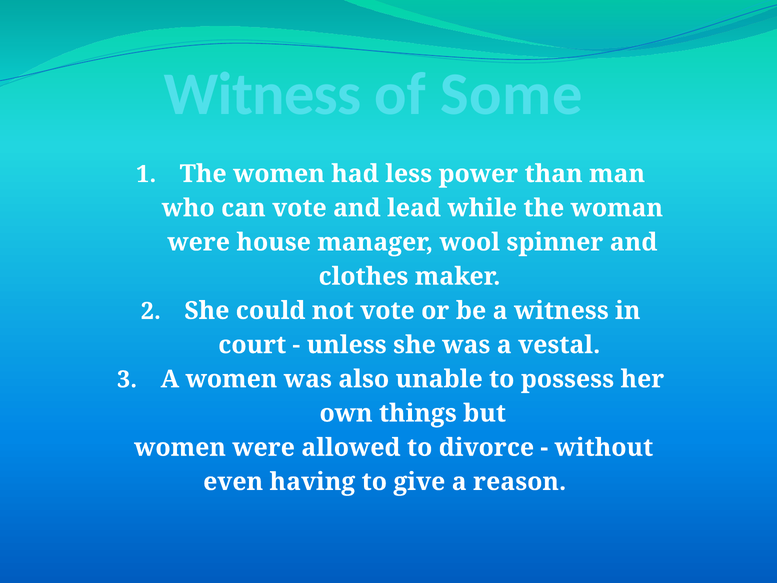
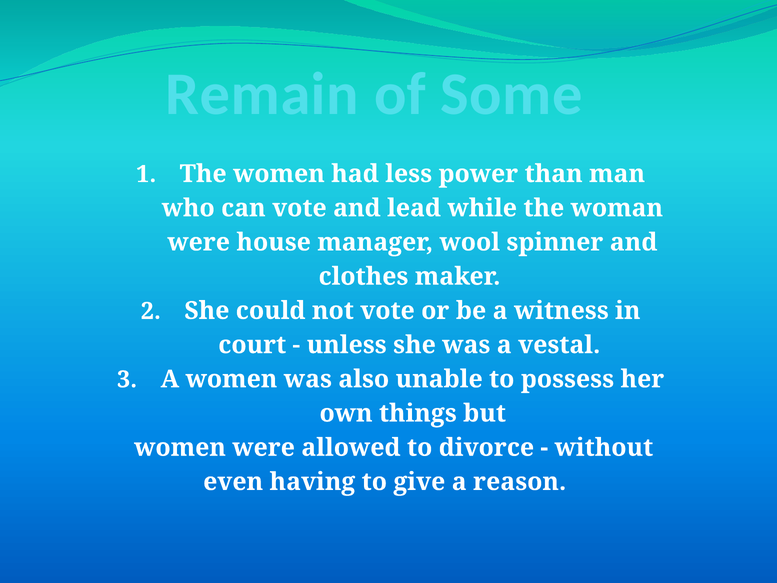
Witness: Witness -> Remain (262, 94)
